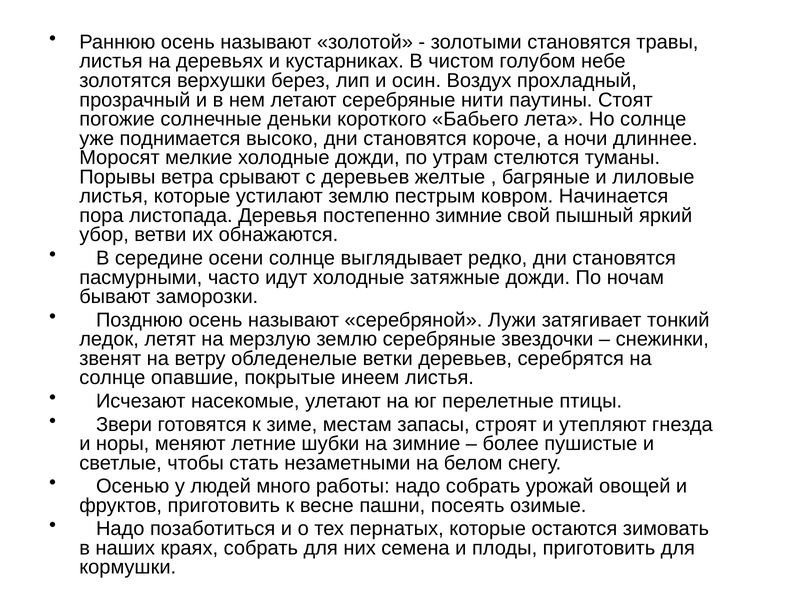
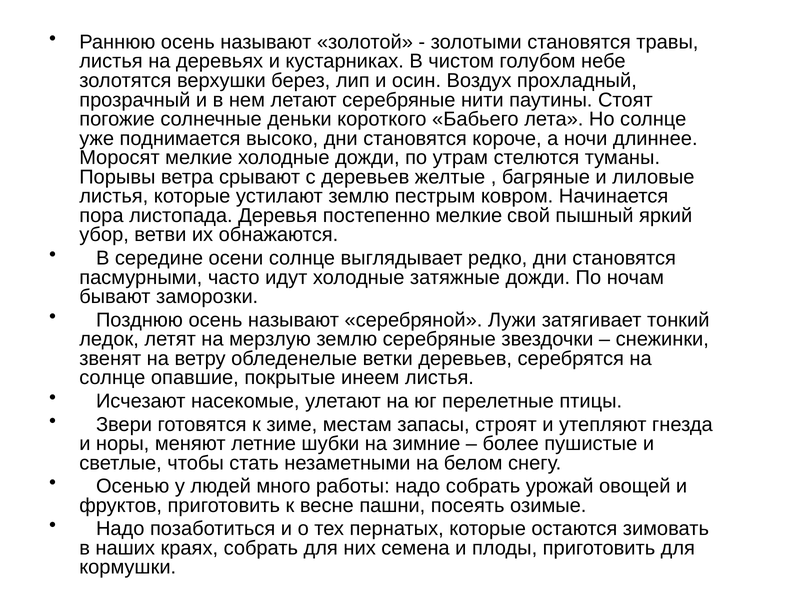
постепенно зимние: зимние -> мелкие (469, 216)
